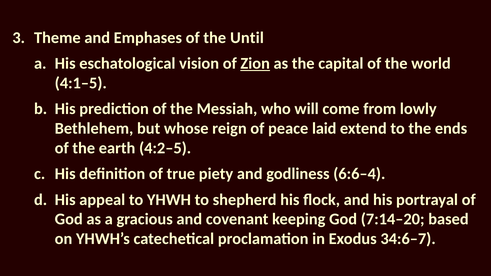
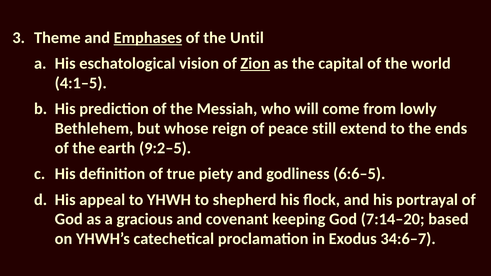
Emphases underline: none -> present (148, 38)
laid: laid -> still (324, 129)
4:2–5: 4:2–5 -> 9:2–5 (165, 148)
6:6–4: 6:6–4 -> 6:6–5 (359, 174)
